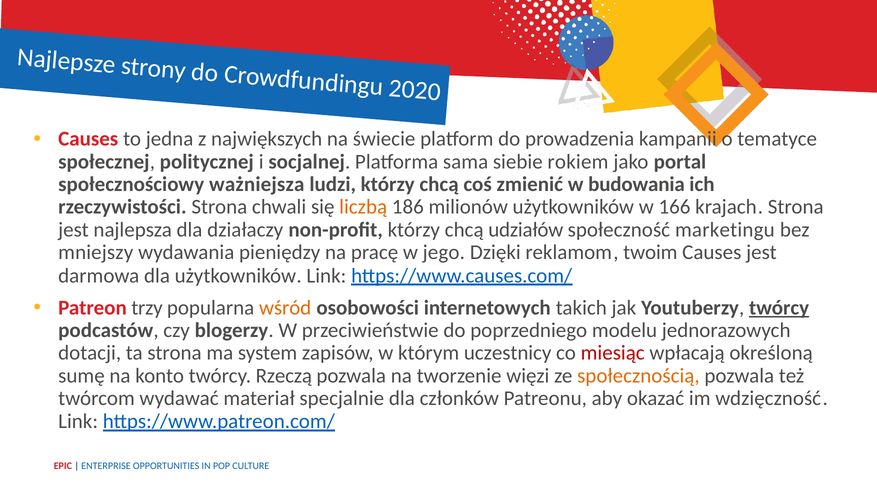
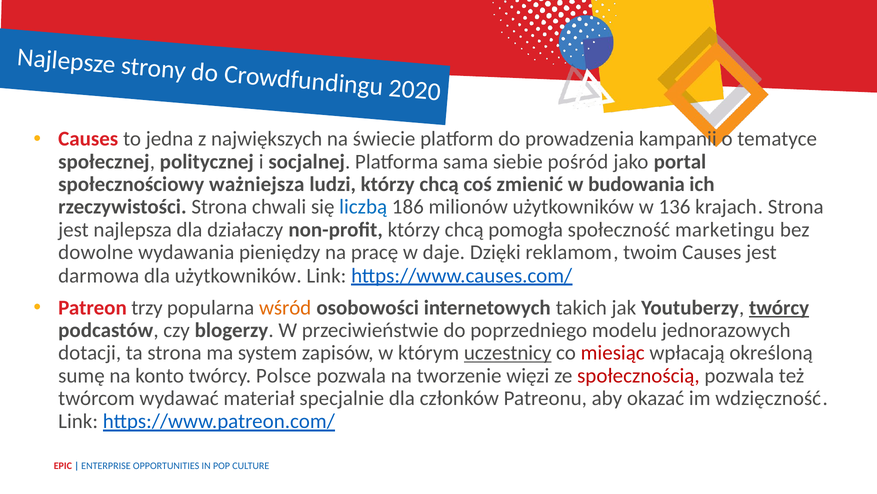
rokiem: rokiem -> pośród (578, 161)
liczbą colour: orange -> blue (363, 207)
166: 166 -> 136 (674, 207)
udziałów: udziałów -> pomogła (526, 229)
mniejszy: mniejszy -> dowolne (96, 252)
jego: jego -> daje (444, 252)
uczestnicy underline: none -> present (508, 353)
Rzeczą: Rzeczą -> Polsce (284, 375)
społecznością colour: orange -> red (638, 375)
